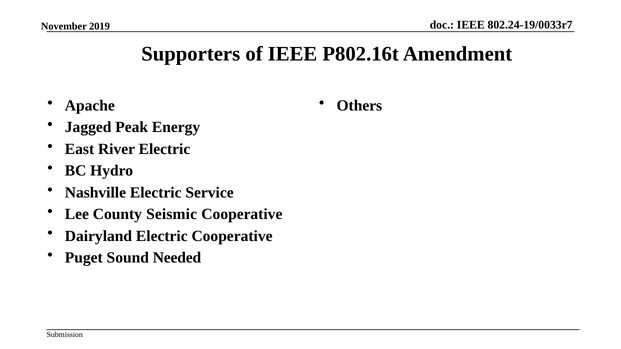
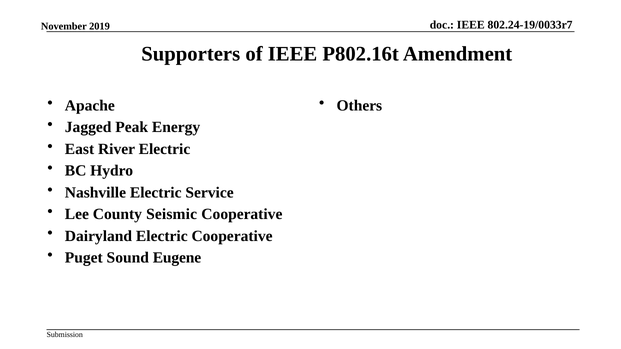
Needed: Needed -> Eugene (177, 258)
